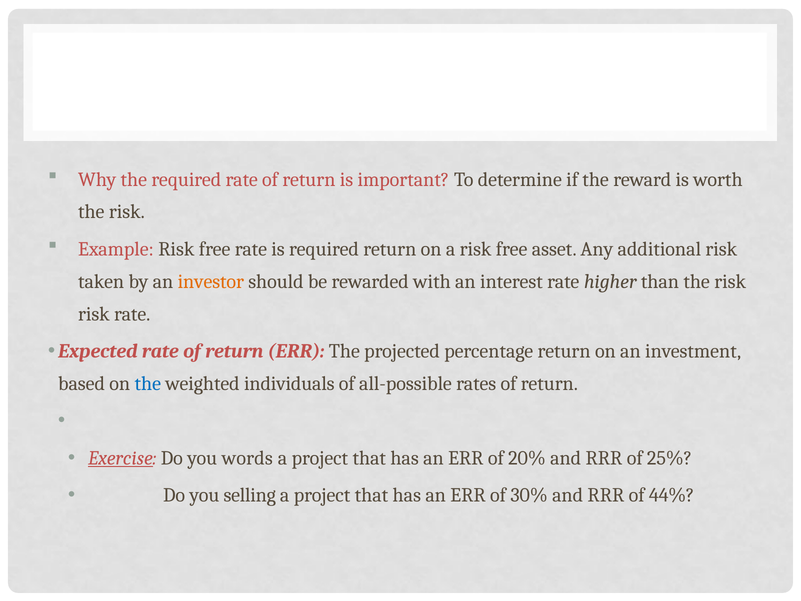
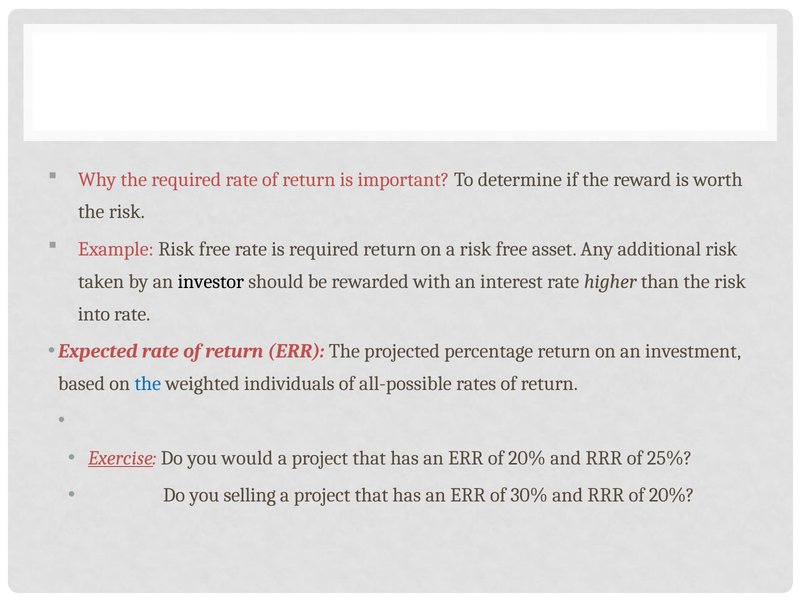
investor colour: orange -> black (211, 281)
risk: risk -> into (94, 314)
words: words -> would (247, 458)
RRR of 44%: 44% -> 20% (672, 495)
